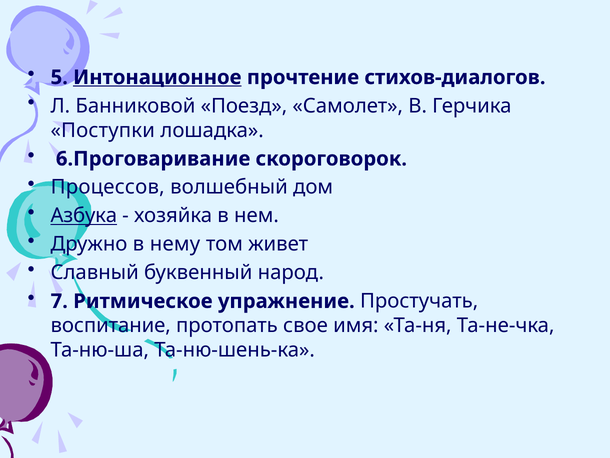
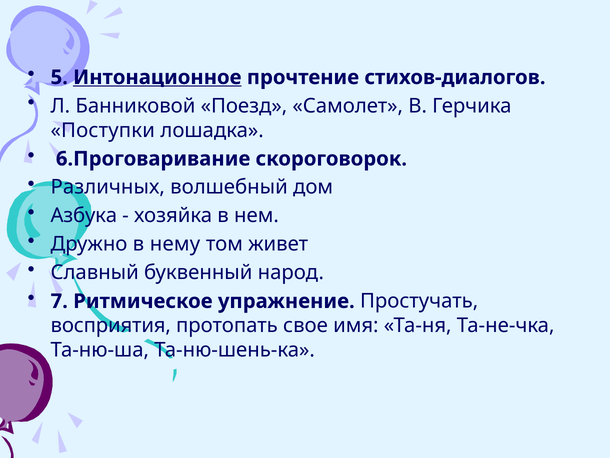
Процессов: Процессов -> Различных (108, 187)
Азбука underline: present -> none (84, 216)
воспитание: воспитание -> восприятия (111, 325)
